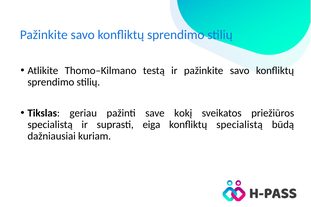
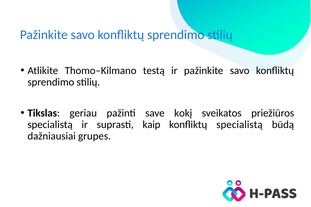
eiga: eiga -> kaip (151, 125)
kuriam: kuriam -> grupes (94, 136)
